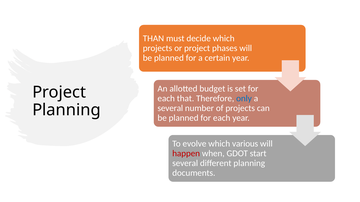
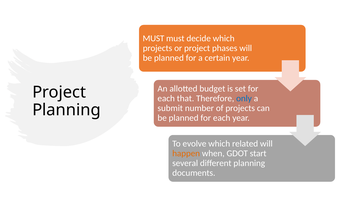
THAN: THAN -> MUST (154, 39)
several: several -> submit (170, 108)
various: various -> related (245, 144)
happen colour: red -> orange (186, 154)
